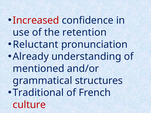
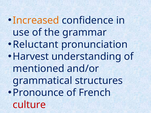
Increased colour: red -> orange (36, 20)
retention: retention -> grammar (85, 32)
Already: Already -> Harvest (31, 57)
Traditional: Traditional -> Pronounce (38, 93)
